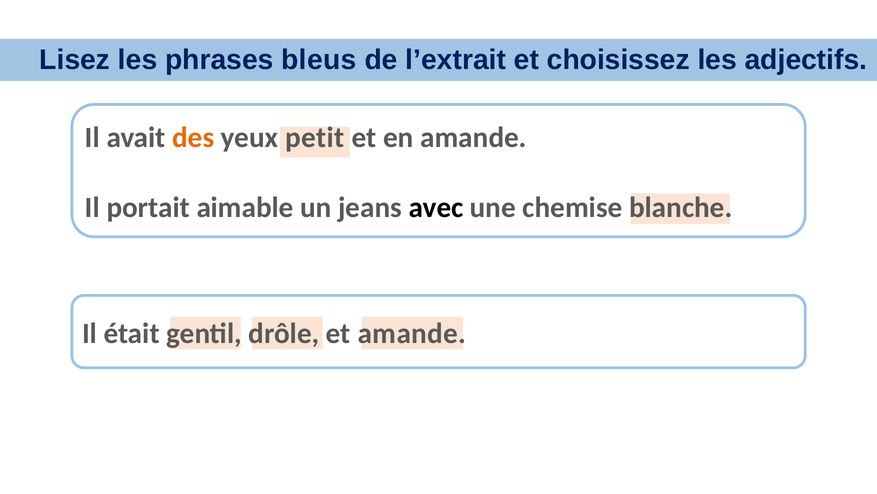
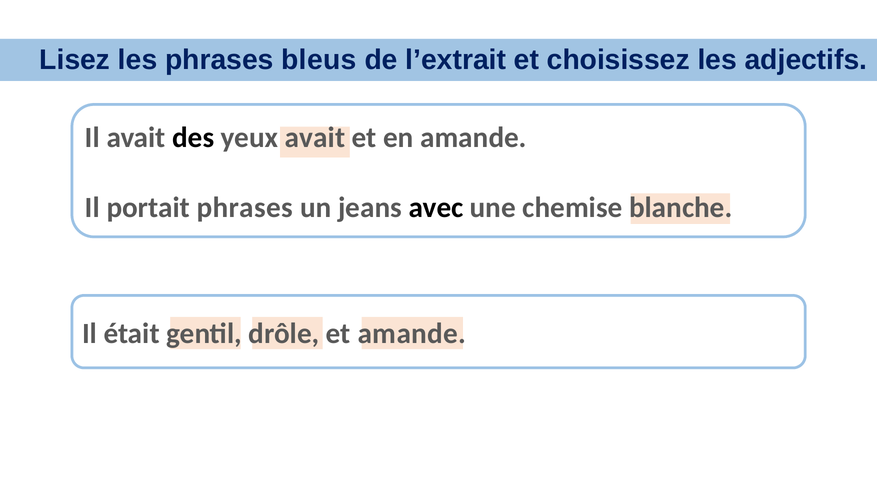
des colour: orange -> black (193, 137)
yeux petit: petit -> avait (315, 137)
portait aimable: aimable -> phrases (245, 208)
